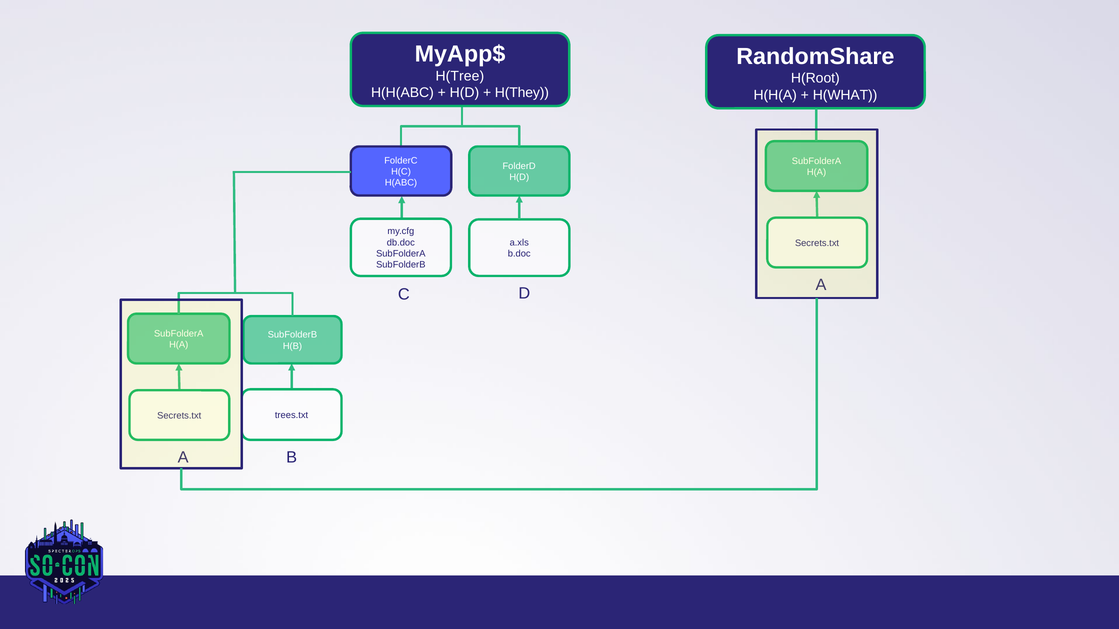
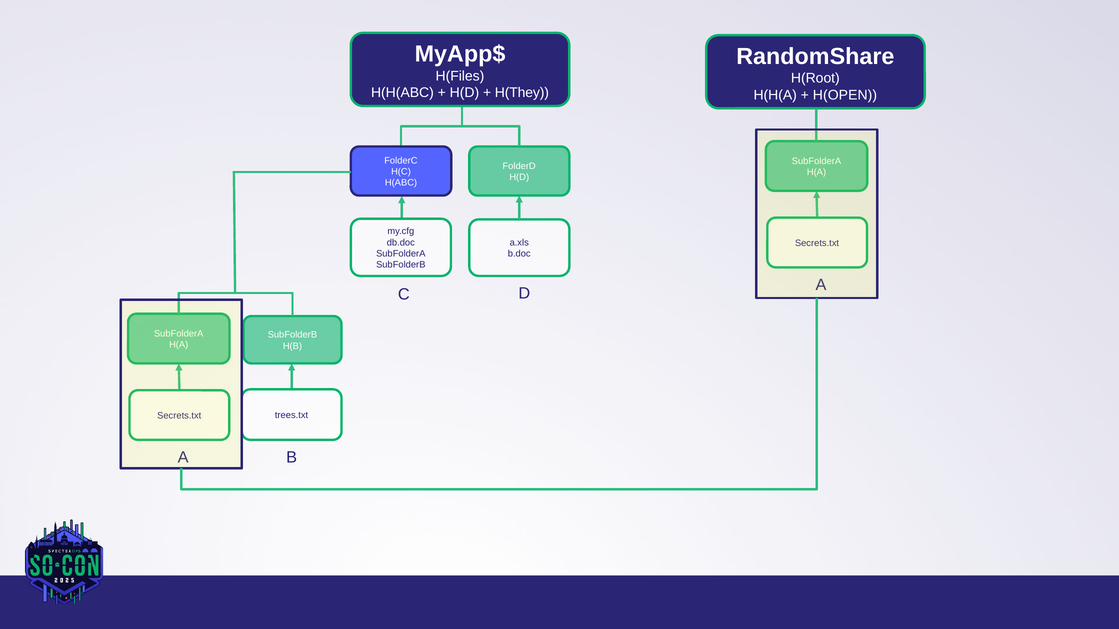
H(Tree: H(Tree -> H(Files (460, 76)
H(WHAT: H(WHAT -> H(OPEN (845, 95)
